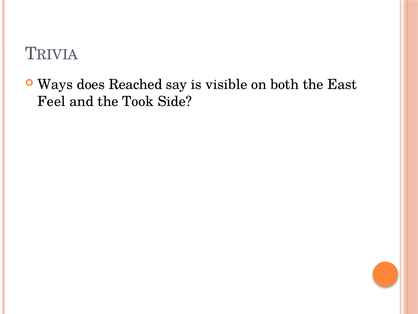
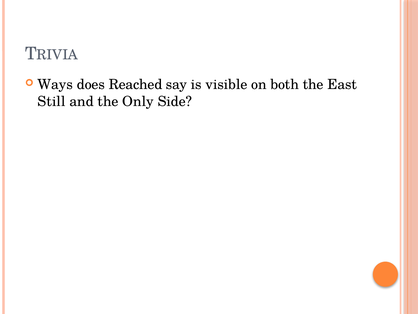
Feel: Feel -> Still (52, 101)
Took: Took -> Only (138, 101)
